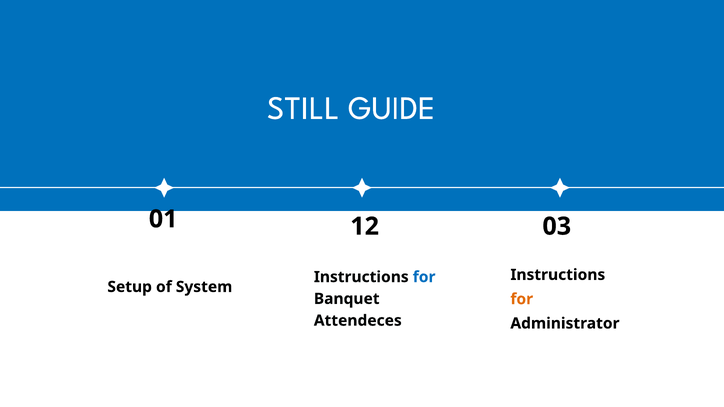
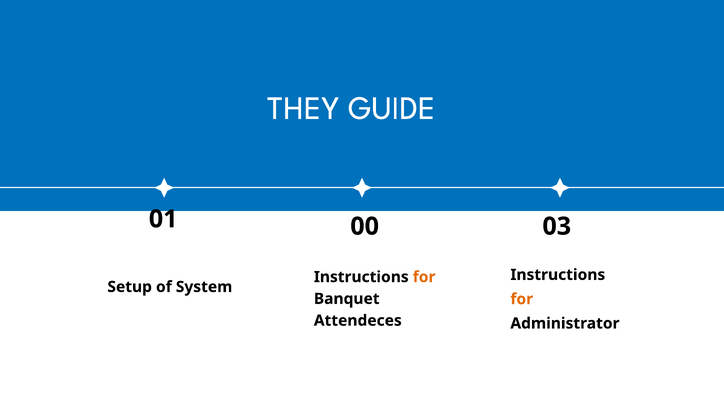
STILL: STILL -> THEY (303, 108)
12: 12 -> 00 (365, 227)
for colour: blue -> orange (424, 277)
